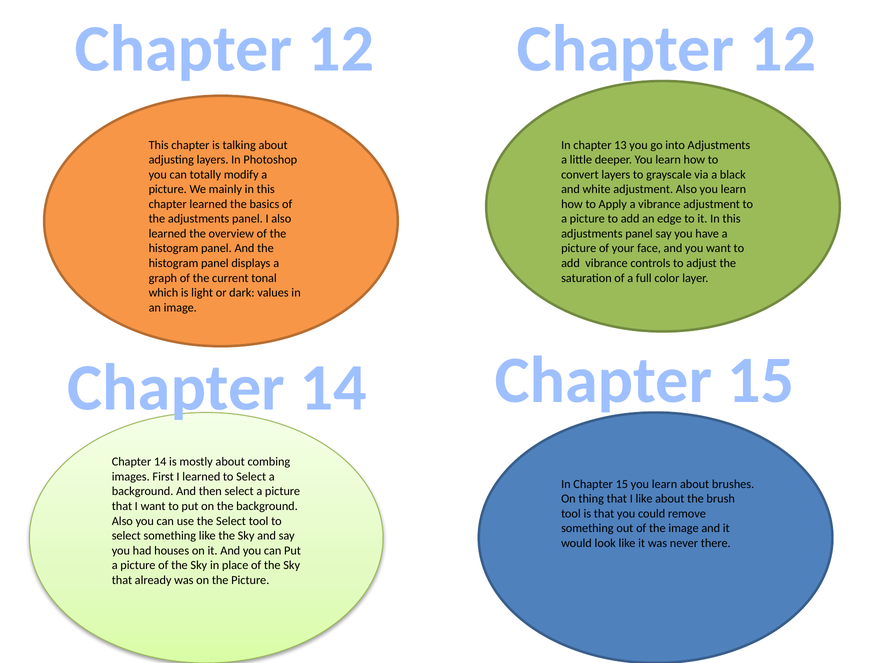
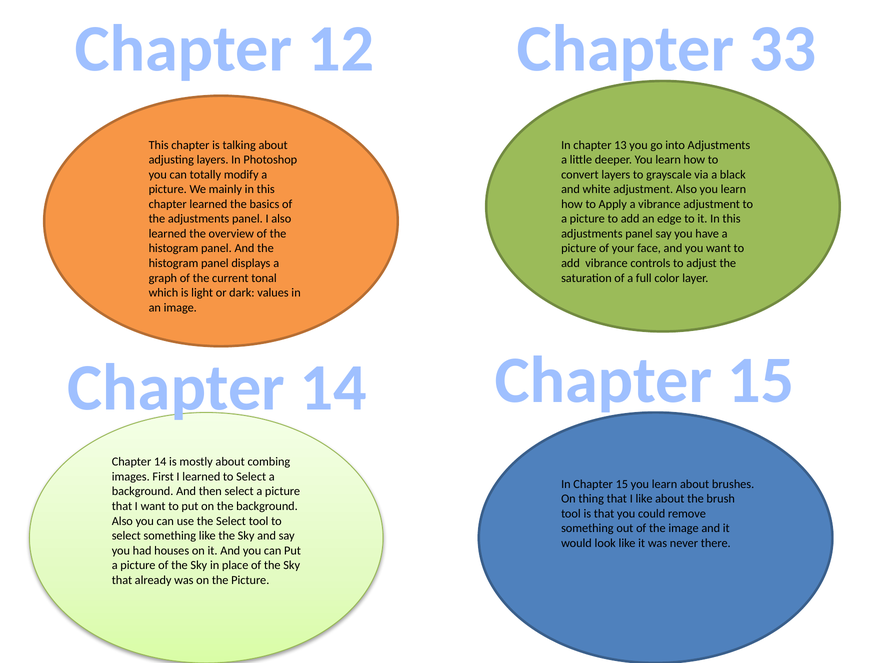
12: 12 -> 33 (783, 49)
